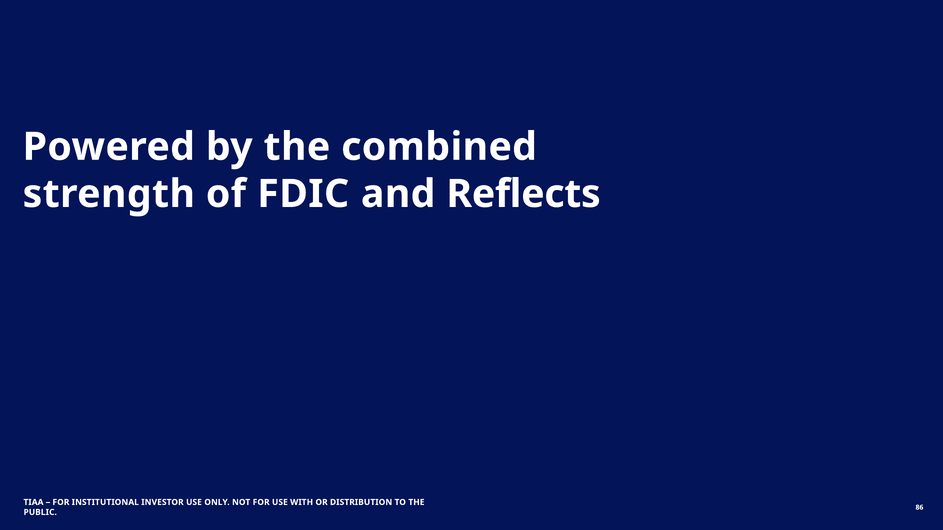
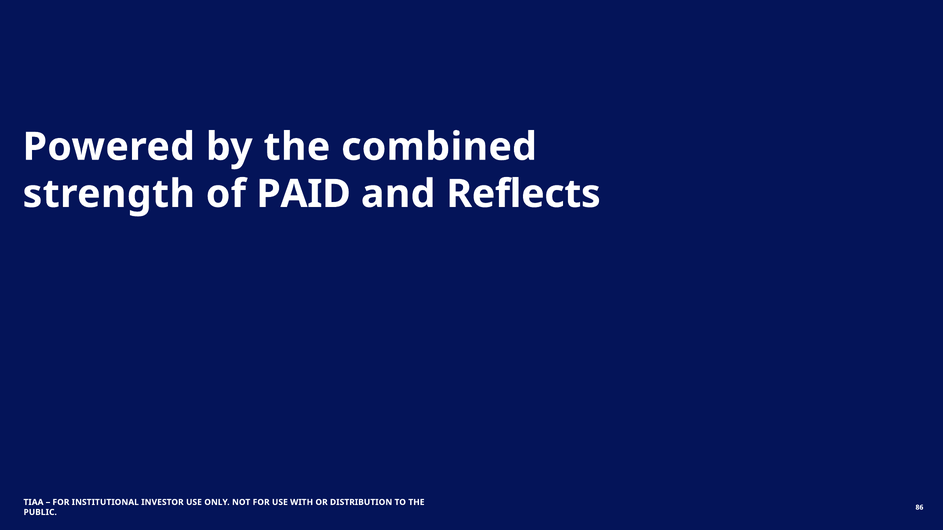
FDIC: FDIC -> PAID (304, 194)
